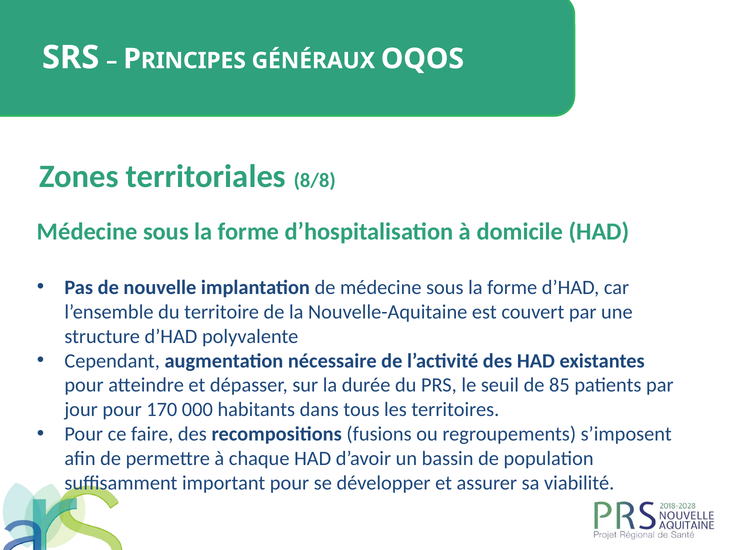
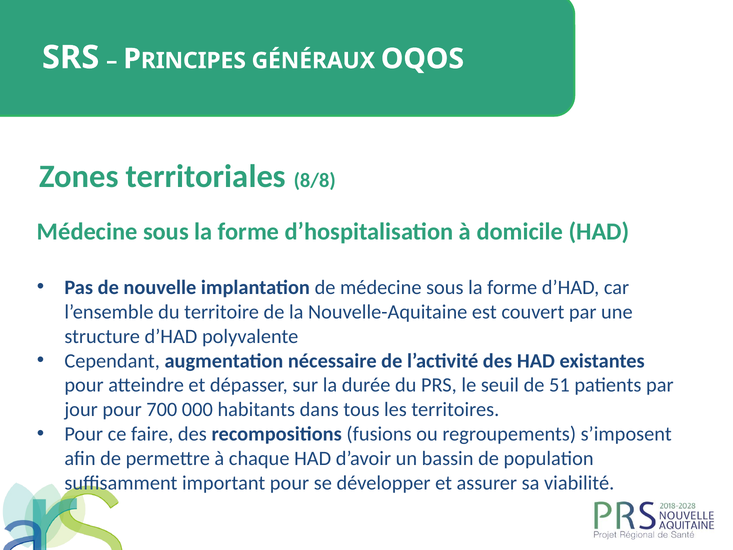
85: 85 -> 51 (559, 385)
170: 170 -> 700 (162, 409)
